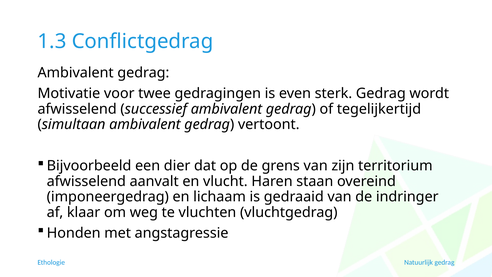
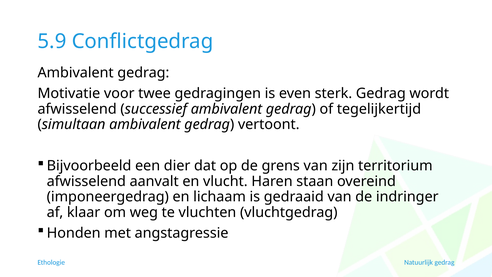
1.3: 1.3 -> 5.9 (52, 41)
